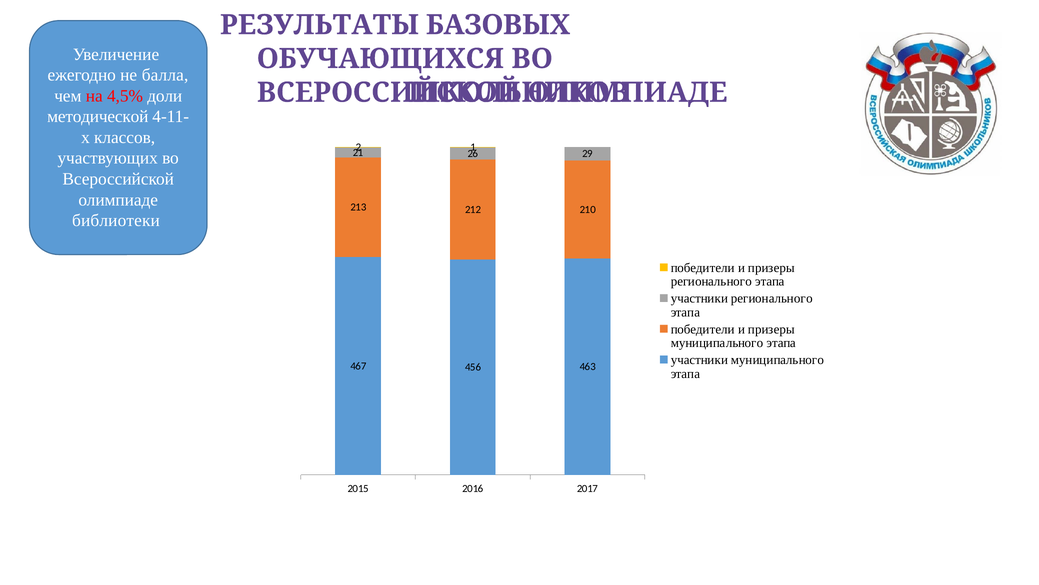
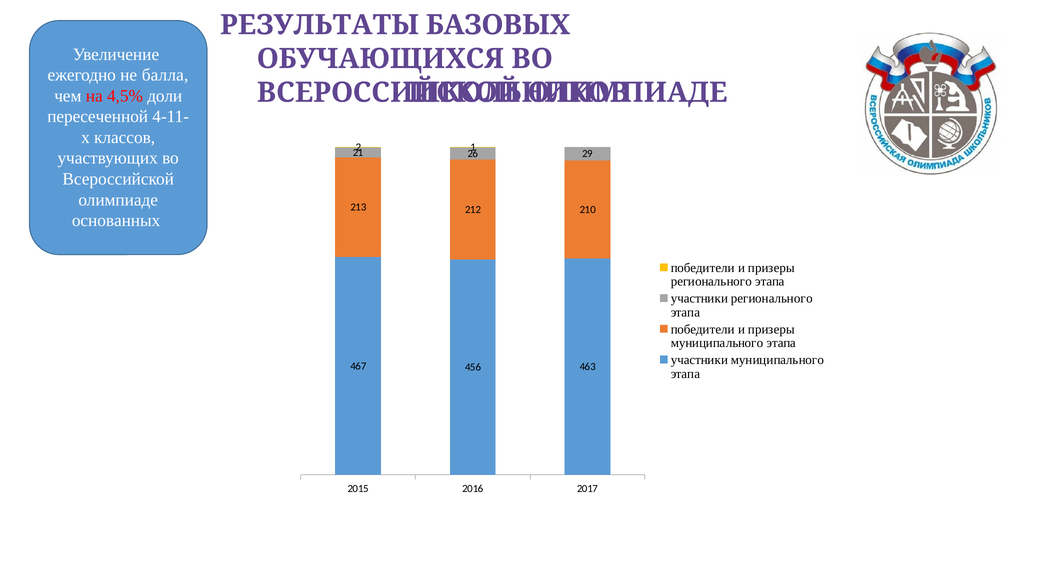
методической: методической -> пересеченной (98, 117)
библиотеки: библиотеки -> основанных (116, 220)
